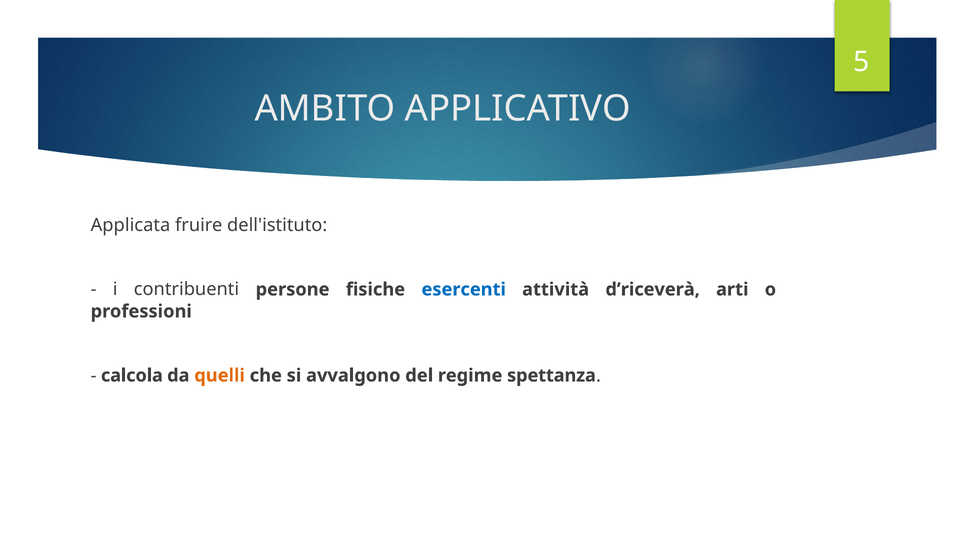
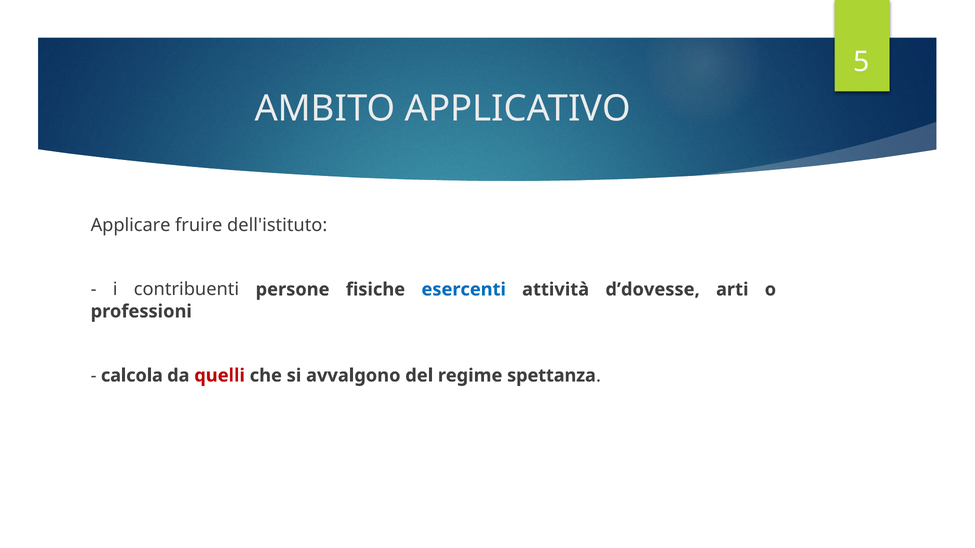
Applicata: Applicata -> Applicare (131, 225)
d’riceverà: d’riceverà -> d’dovesse (653, 290)
quelli colour: orange -> red (220, 376)
